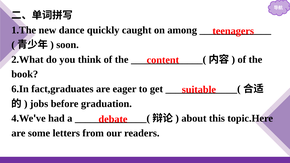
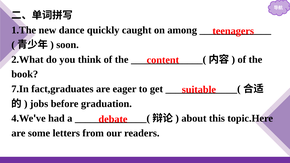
6.In: 6.In -> 7.In (20, 89)
